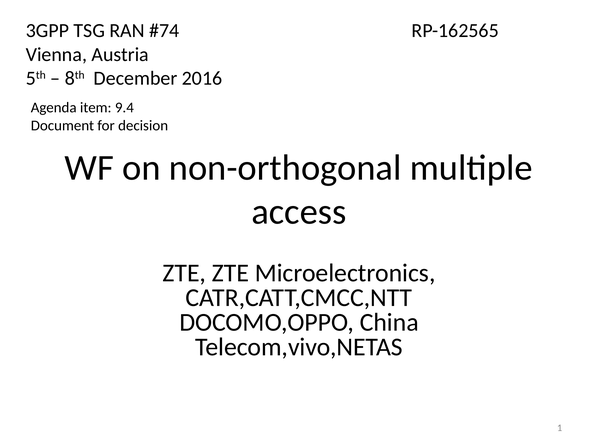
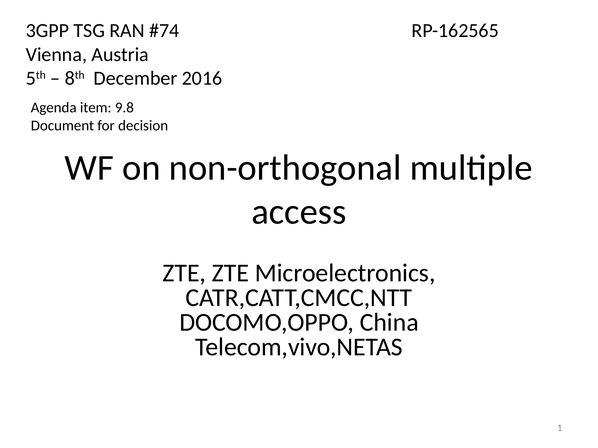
9.4: 9.4 -> 9.8 (124, 108)
